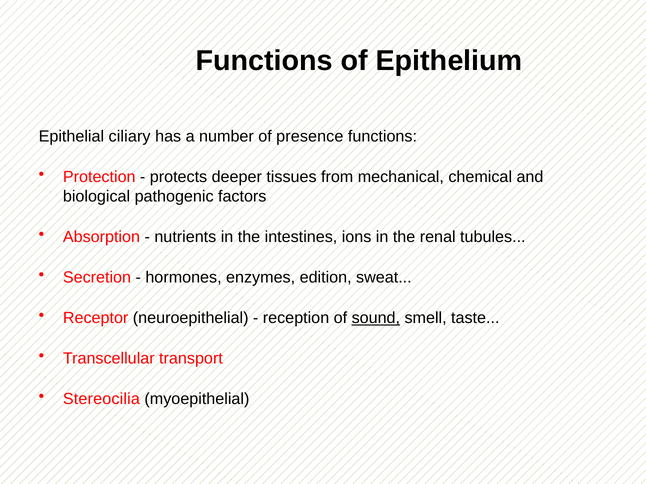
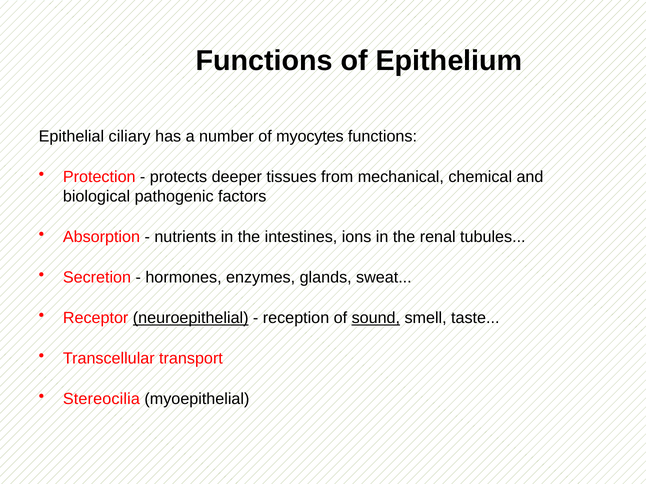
presence: presence -> myocytes (310, 137)
edition: edition -> glands (326, 278)
neuroepithelial underline: none -> present (191, 318)
